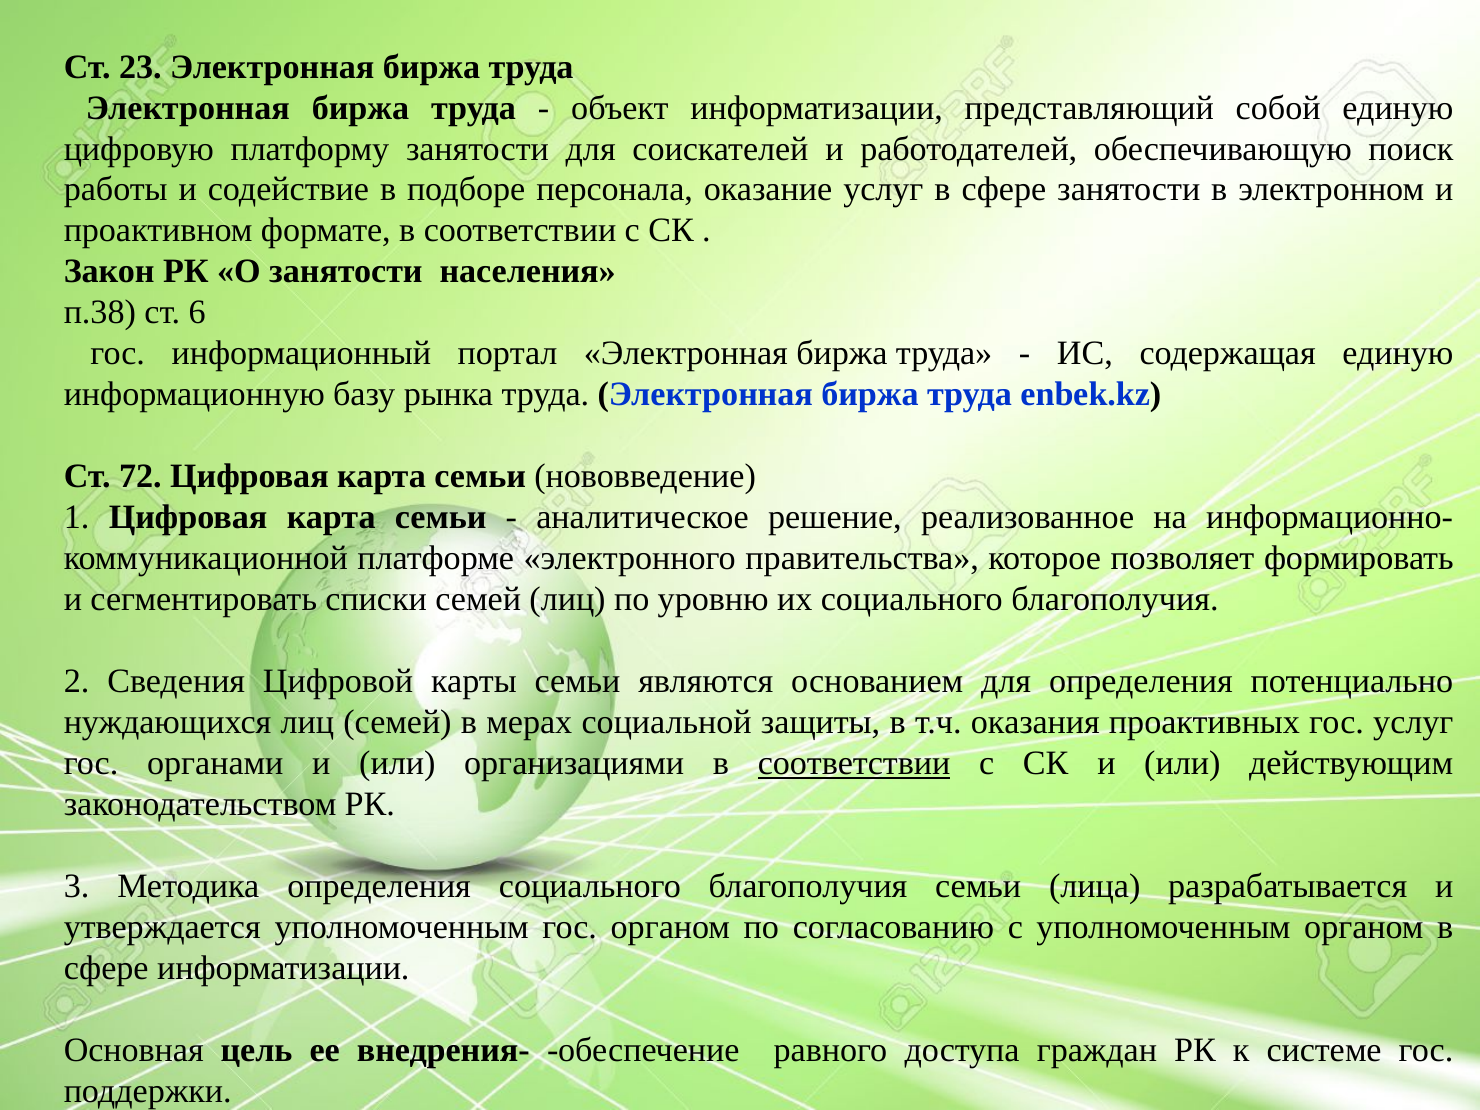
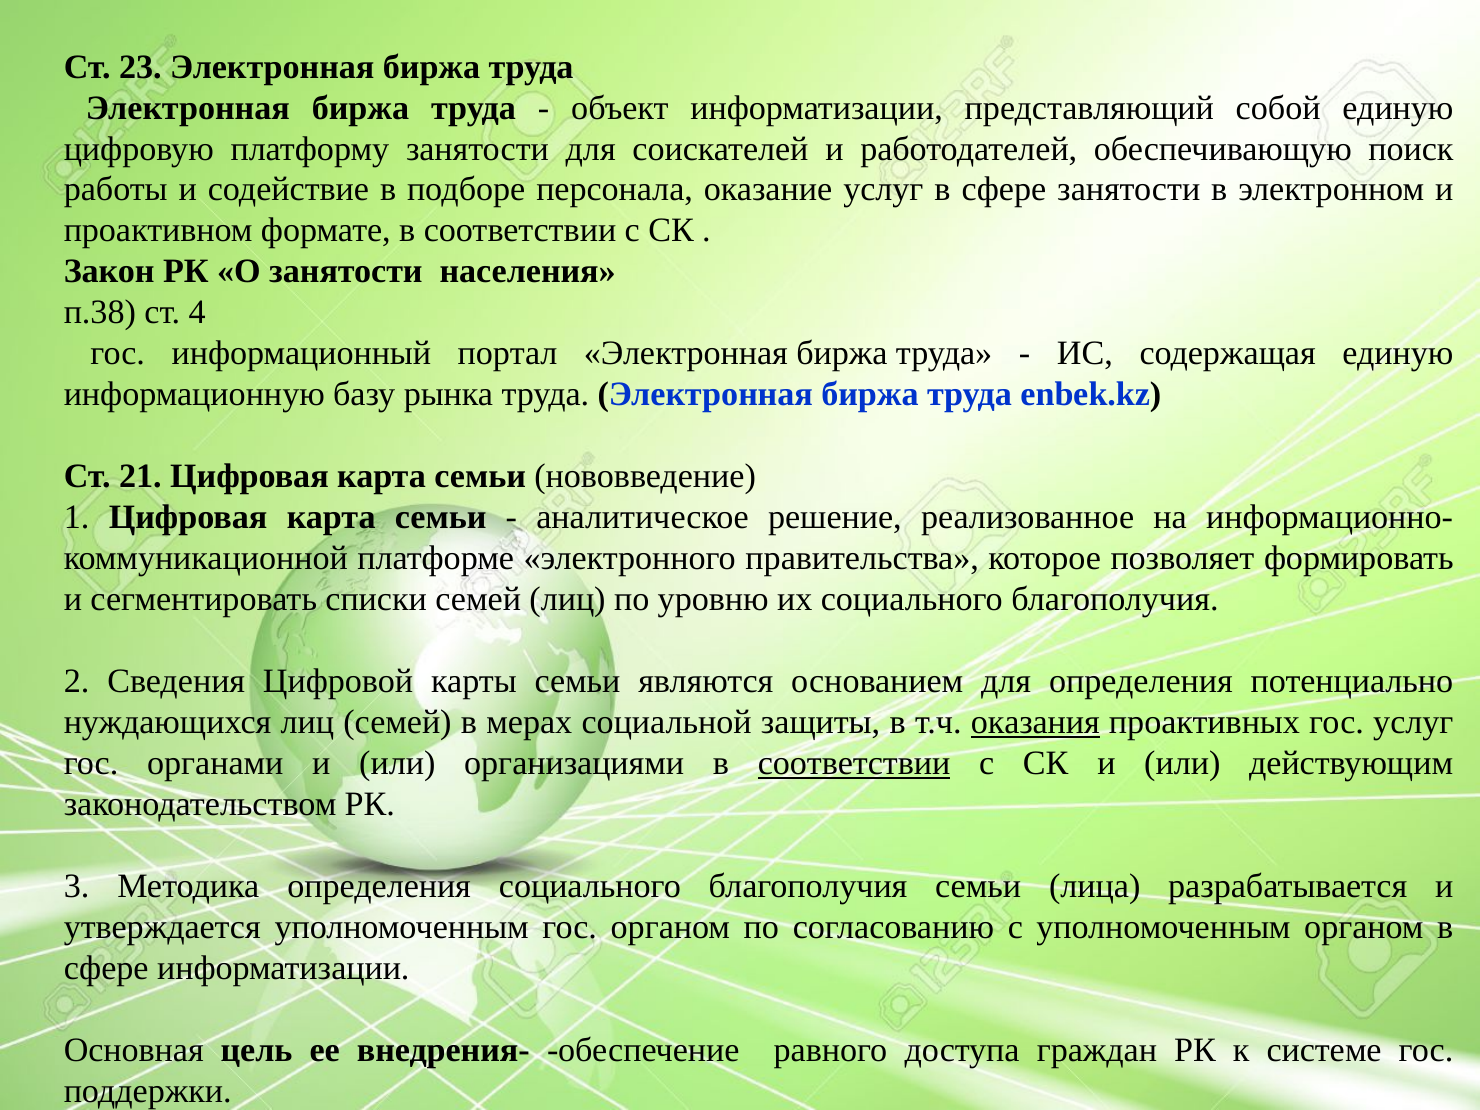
6: 6 -> 4 (197, 313)
72: 72 -> 21 (140, 476)
оказания underline: none -> present (1035, 722)
